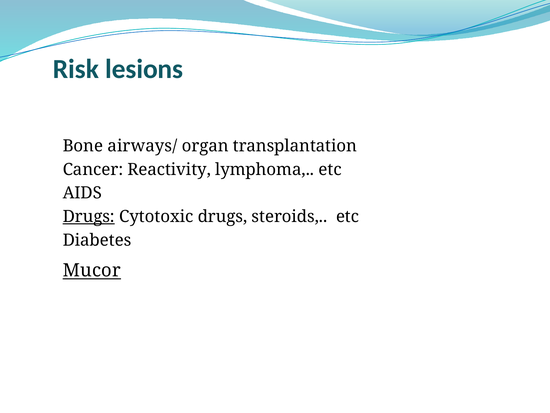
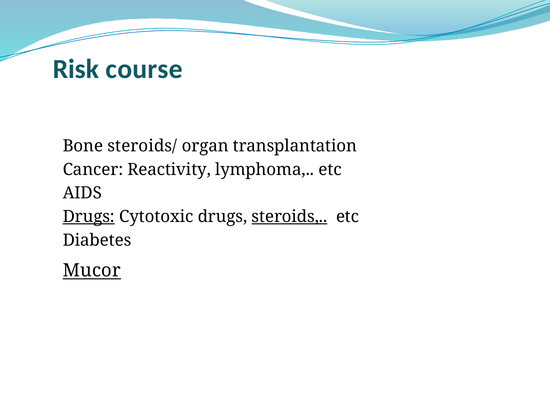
lesions: lesions -> course (144, 69)
airways/: airways/ -> steroids/ (142, 146)
steroids underline: none -> present (289, 216)
